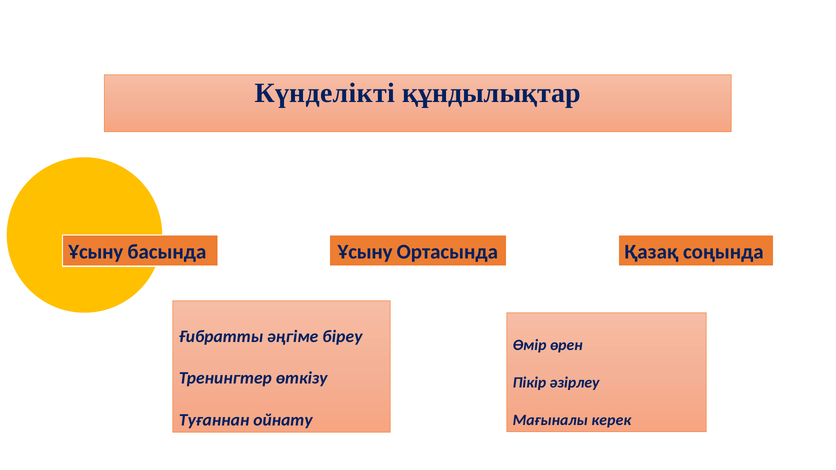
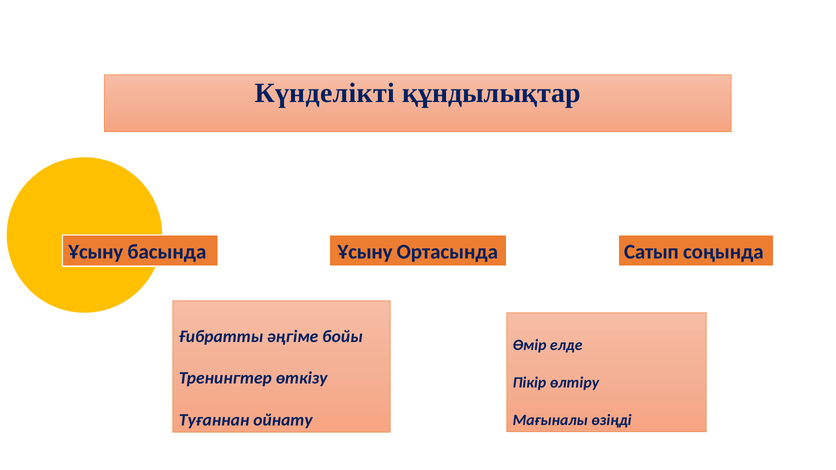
Қазақ: Қазақ -> Сатып (651, 252)
біреу: біреу -> бойы (342, 336)
өрен: өрен -> елде (566, 345)
әзірлеу: әзірлеу -> өлтіру (575, 383)
керек: керек -> өзіңді (611, 420)
